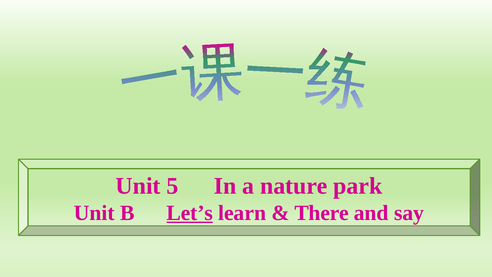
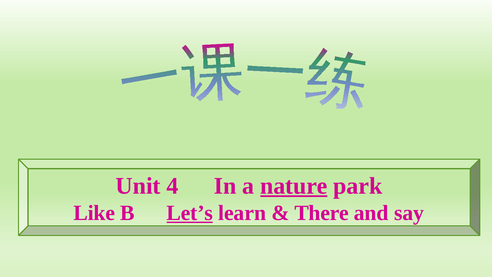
5: 5 -> 4 (172, 186)
nature underline: none -> present (294, 186)
Unit: Unit -> Like (94, 213)
